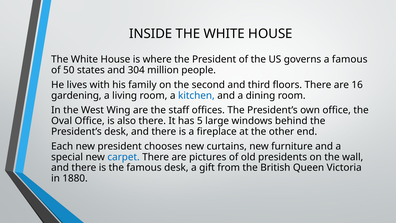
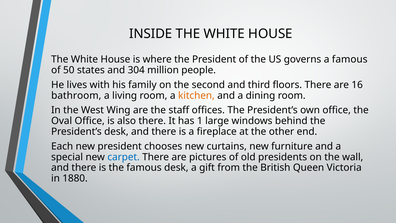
gardening: gardening -> bathroom (76, 95)
kitchen colour: blue -> orange (196, 95)
5: 5 -> 1 (200, 121)
